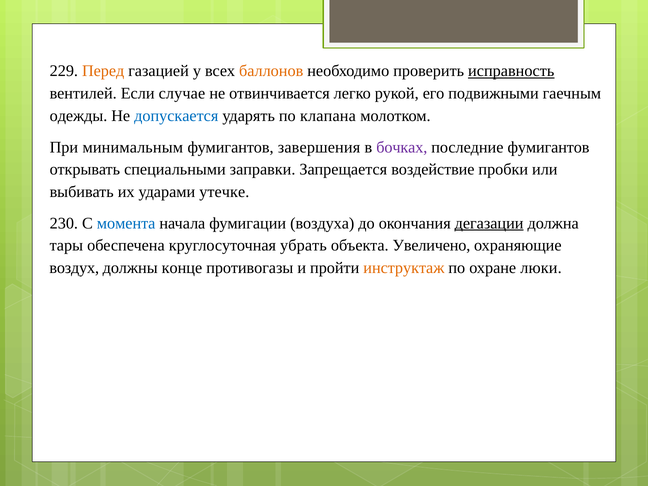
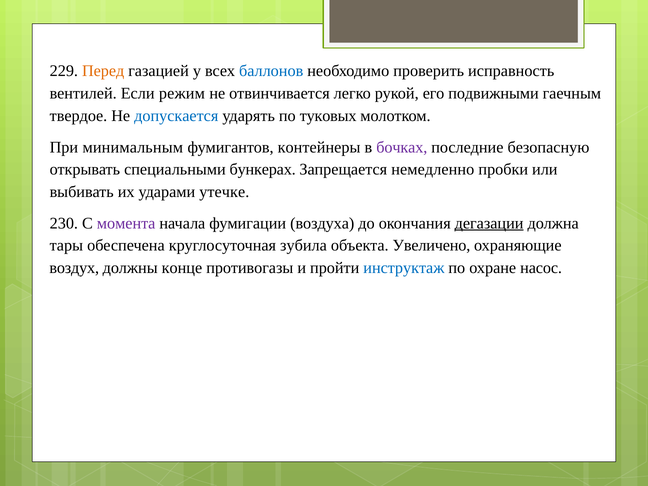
баллонов colour: orange -> blue (271, 71)
исправность underline: present -> none (511, 71)
случае: случае -> режим (182, 93)
одежды: одежды -> твердое (78, 116)
клапана: клапана -> туковых (328, 116)
завершения: завершения -> контейнеры (319, 147)
последние фумигантов: фумигантов -> безопасную (548, 147)
заправки: заправки -> бункерах (263, 170)
воздействие: воздействие -> немедленно (433, 170)
момента colour: blue -> purple (126, 223)
убрать: убрать -> зубила (303, 246)
инструктаж colour: orange -> blue (404, 268)
люки: люки -> насос (541, 268)
